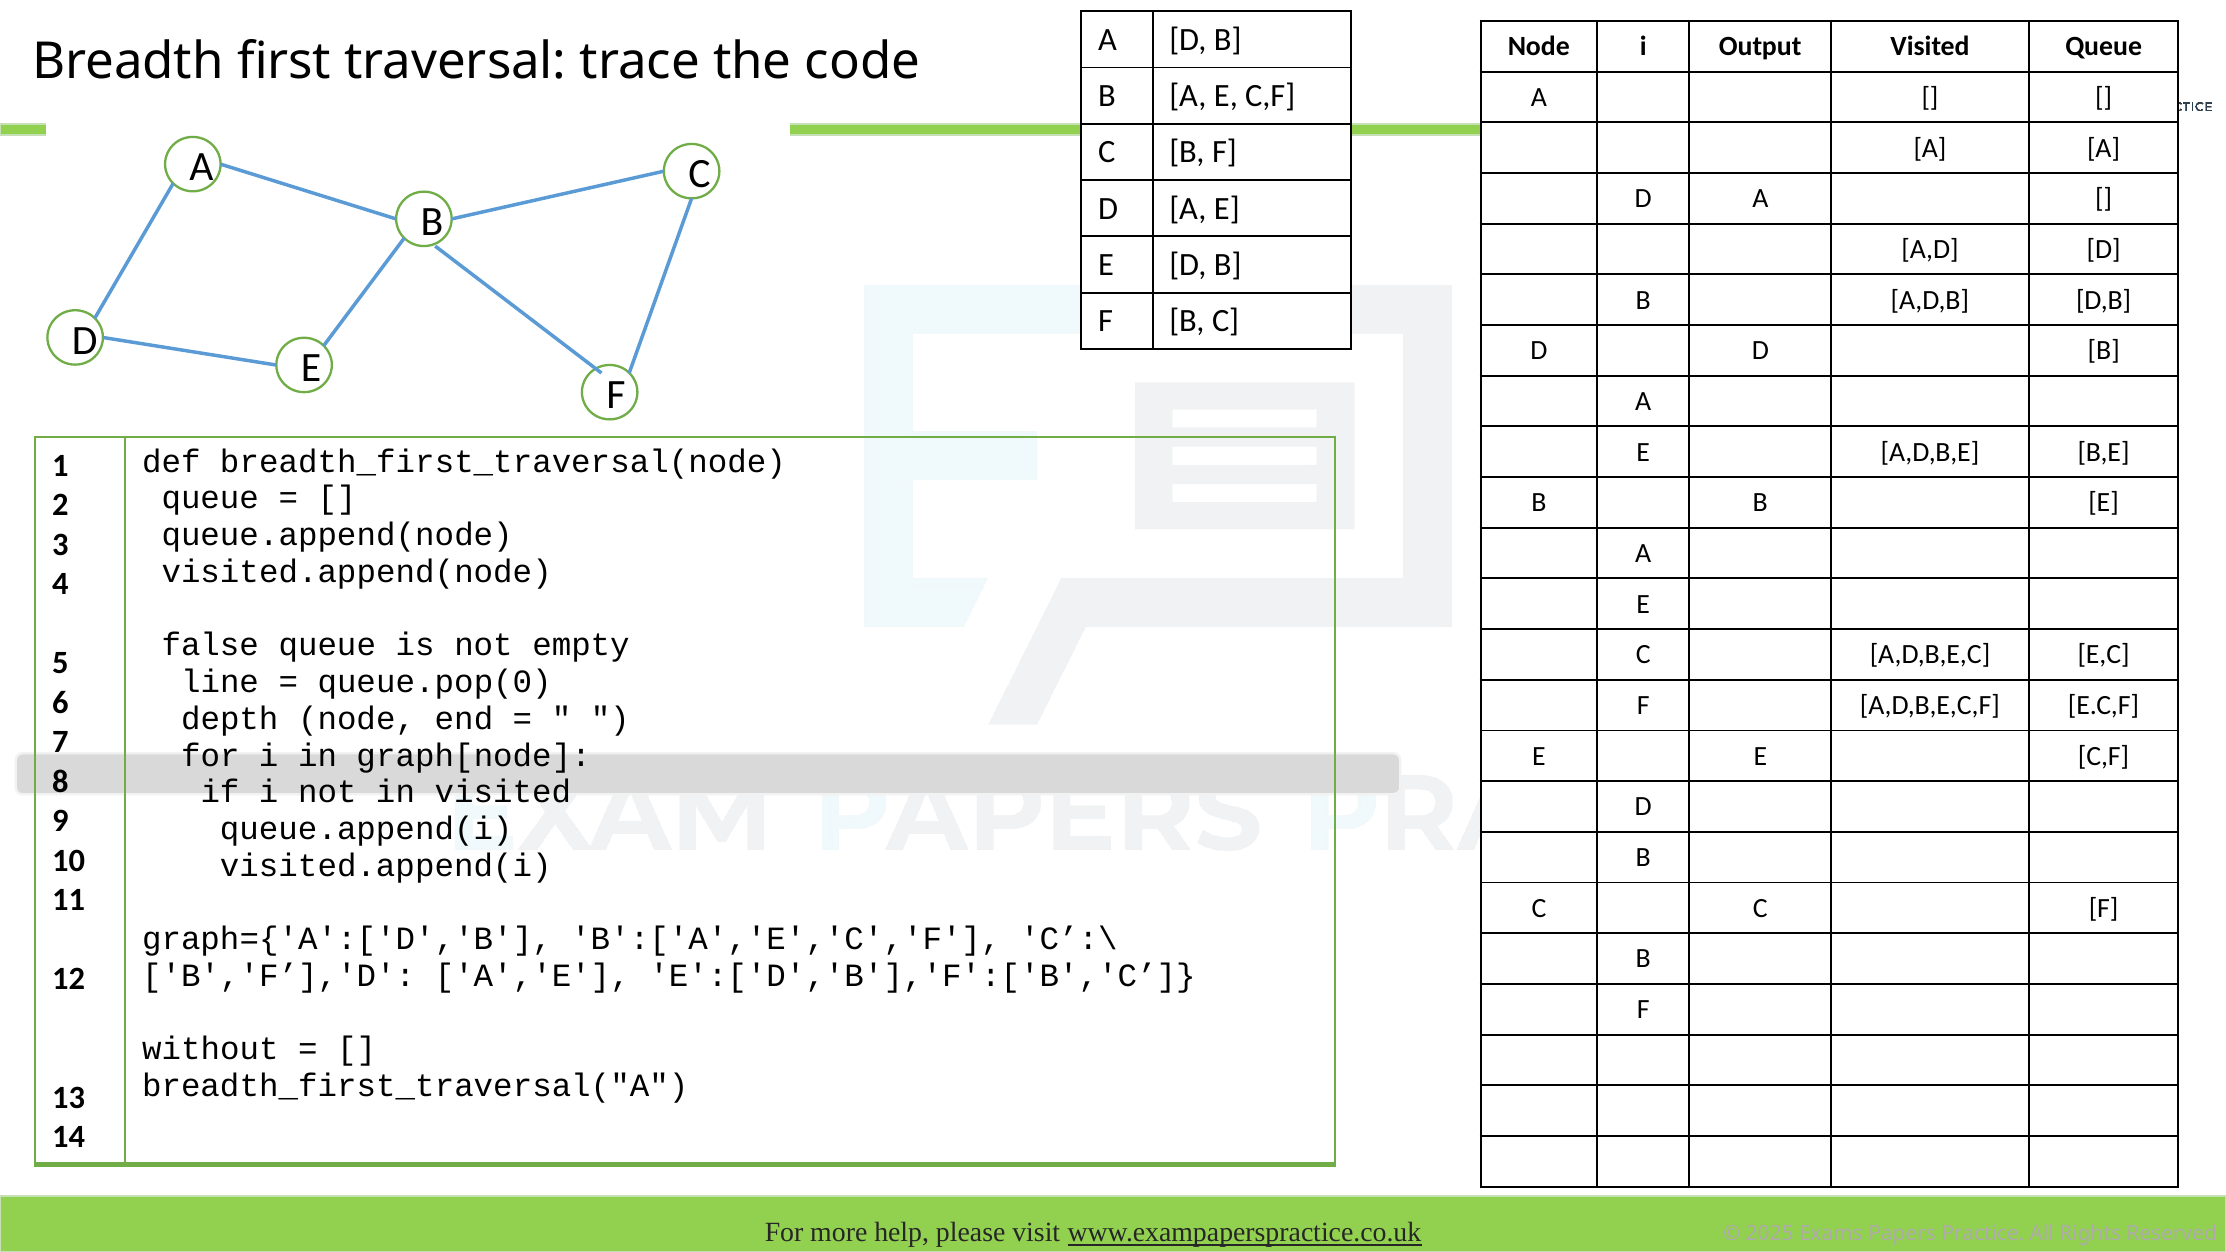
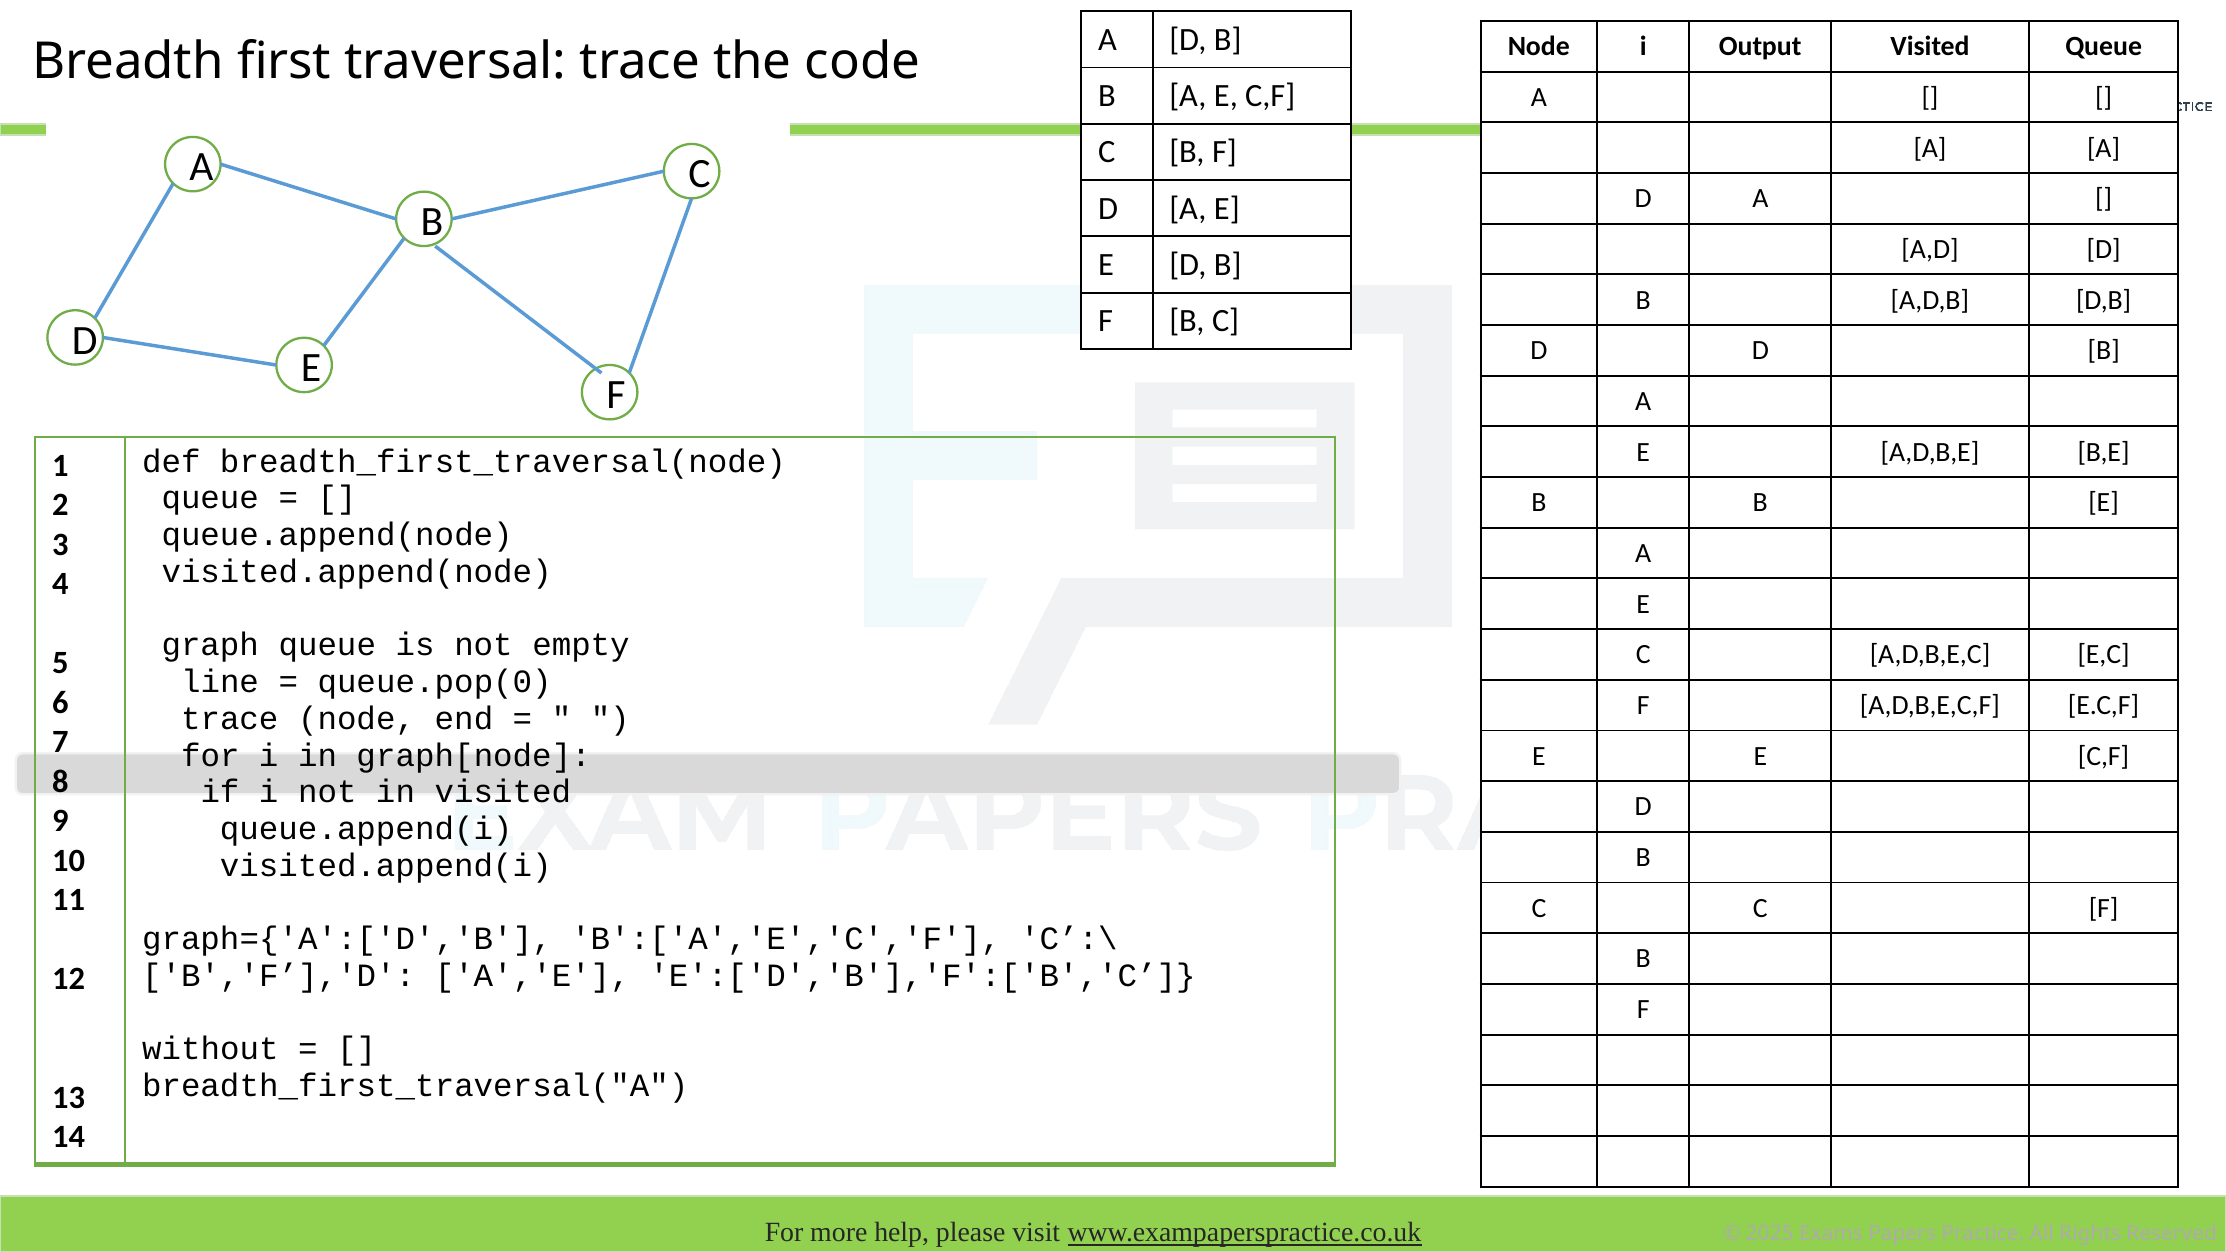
false: false -> graph (210, 645)
depth: depth -> trace (230, 719)
